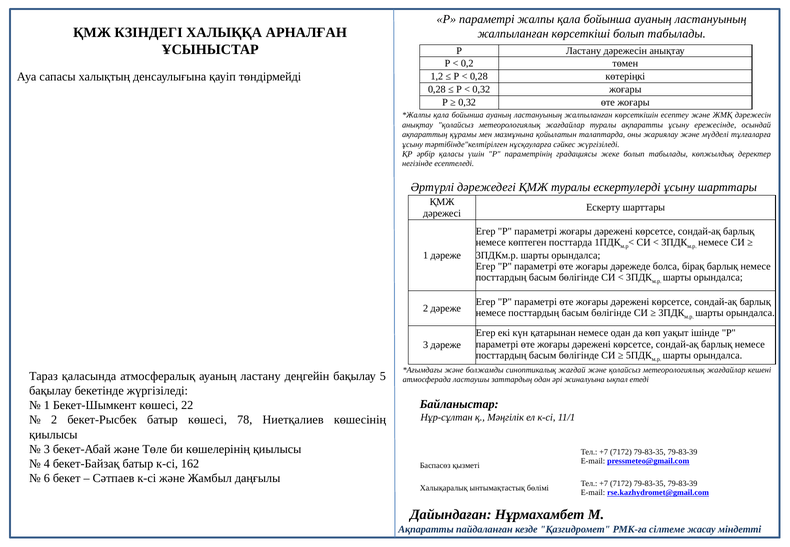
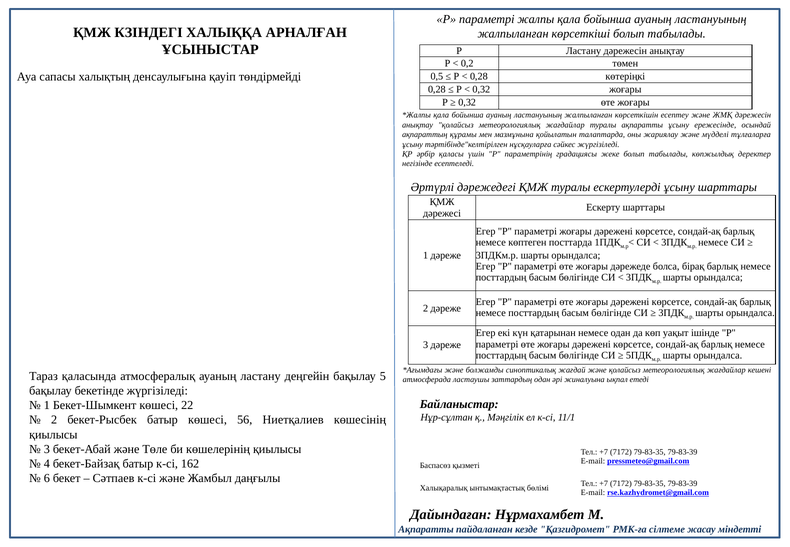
1,2: 1,2 -> 0,5 (437, 76)
78: 78 -> 56 (245, 420)
